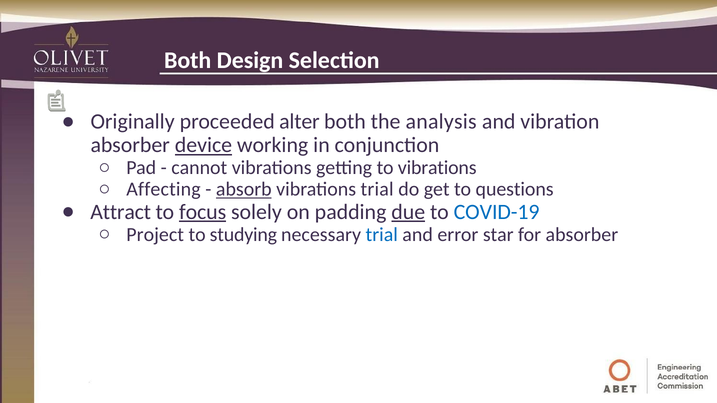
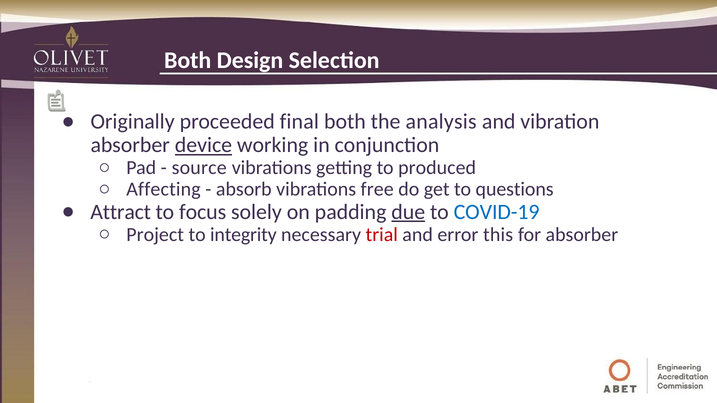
alter: alter -> final (299, 122)
cannot: cannot -> source (199, 168)
to vibrations: vibrations -> produced (437, 168)
absorb underline: present -> none (244, 189)
vibrations trial: trial -> free (377, 189)
focus underline: present -> none (203, 212)
studying: studying -> integrity (243, 235)
trial colour: blue -> red (382, 235)
star: star -> this (498, 235)
